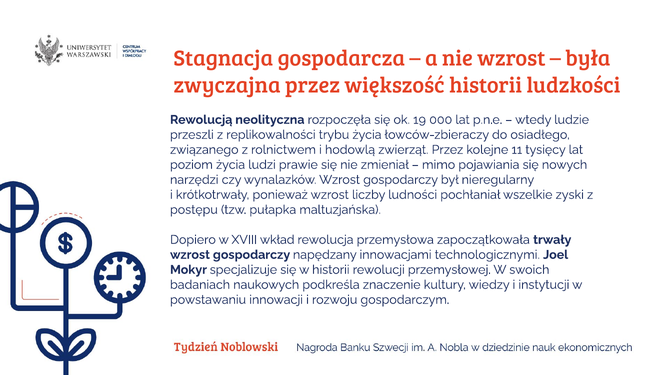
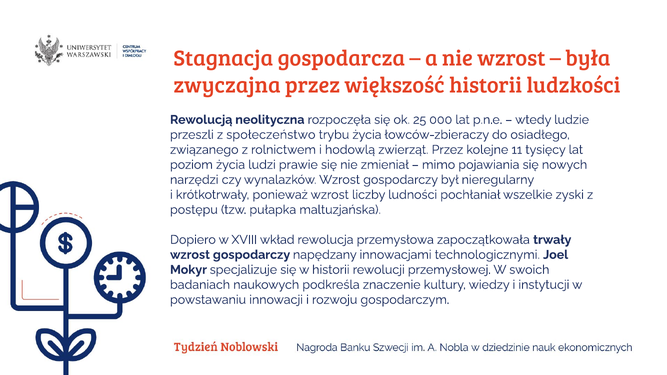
19: 19 -> 25 (420, 120)
replikowalności: replikowalności -> społeczeństwo (271, 135)
